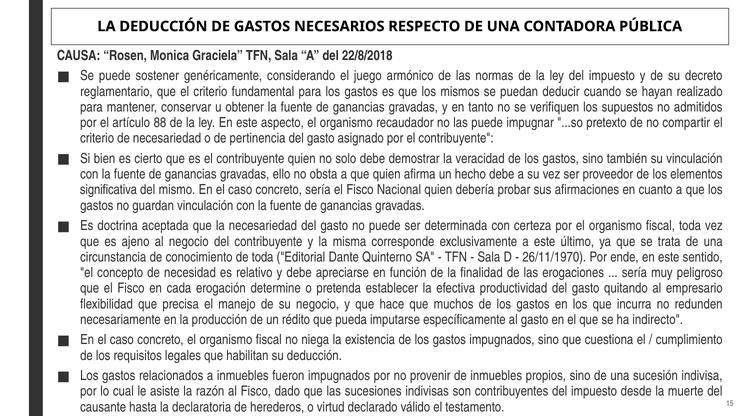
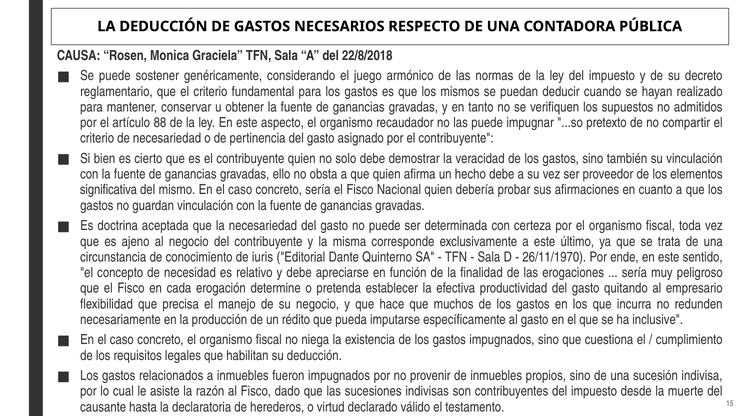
de toda: toda -> iuris (262, 257)
indirecto: indirecto -> inclusive (658, 319)
